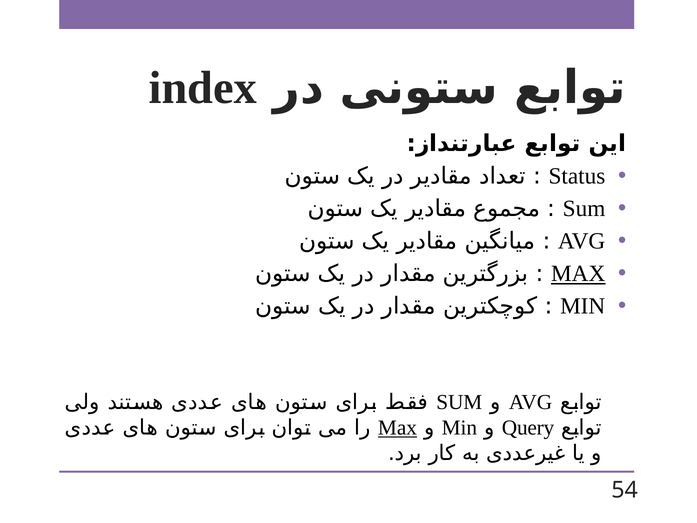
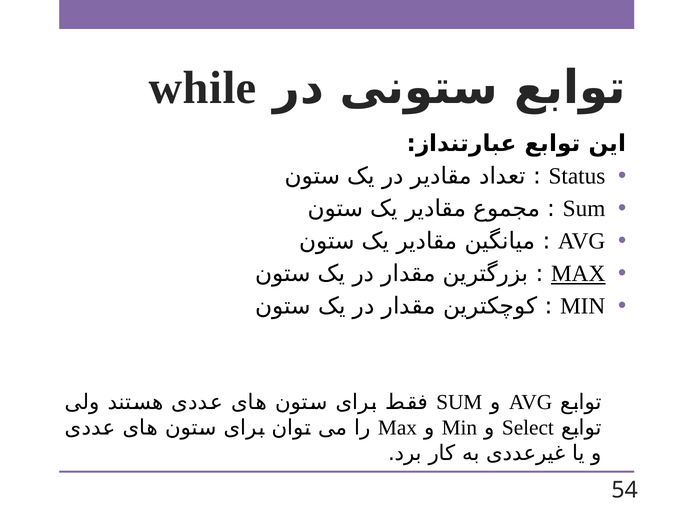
index: index -> while (203, 88)
Max underline: present -> none (397, 428)
Query: Query -> Select (528, 428)
